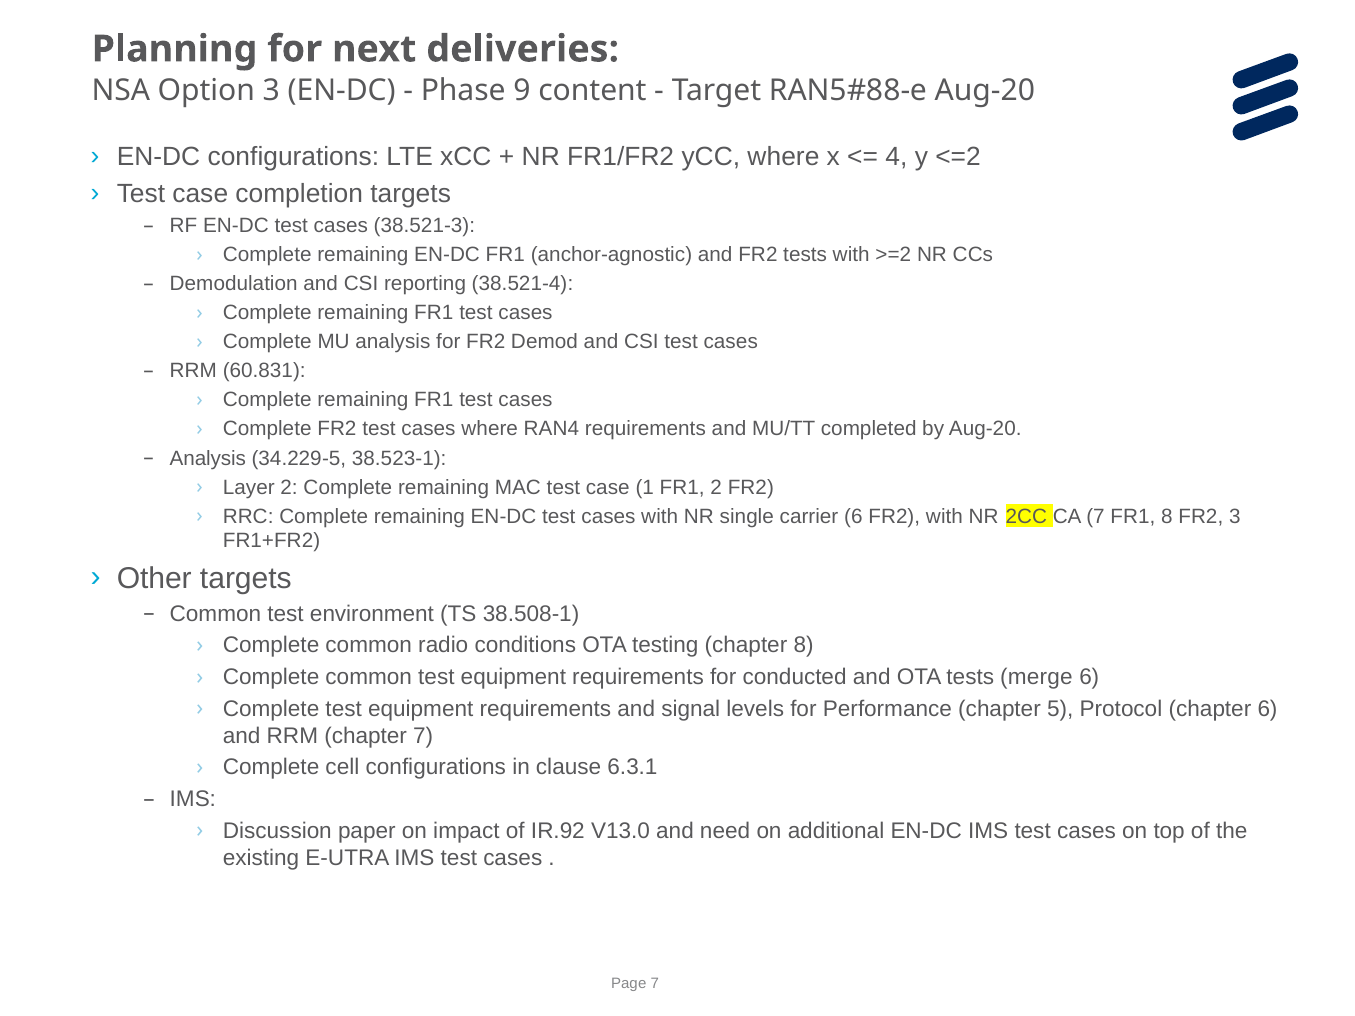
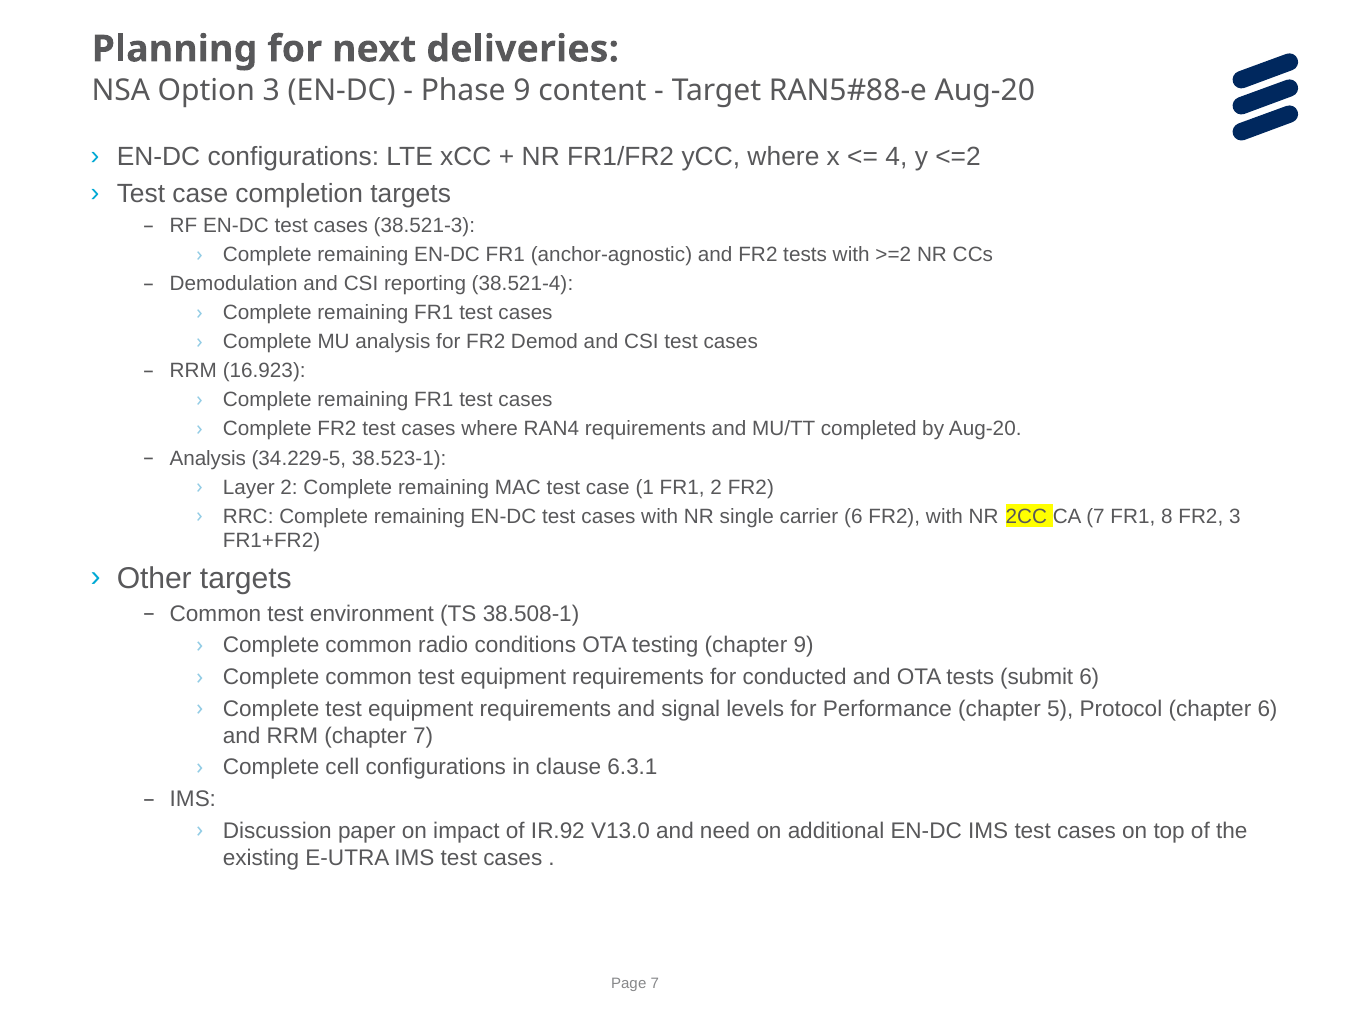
60.831: 60.831 -> 16.923 (264, 371)
chapter 8: 8 -> 9 (804, 646)
merge: merge -> submit (1037, 677)
